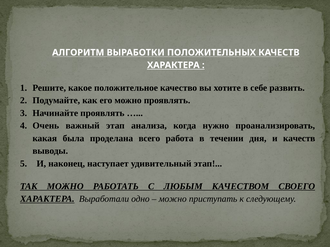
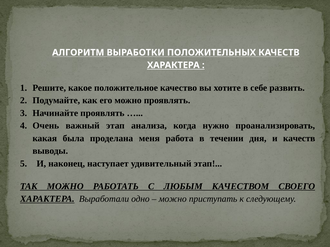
всего: всего -> меня (149, 139)
